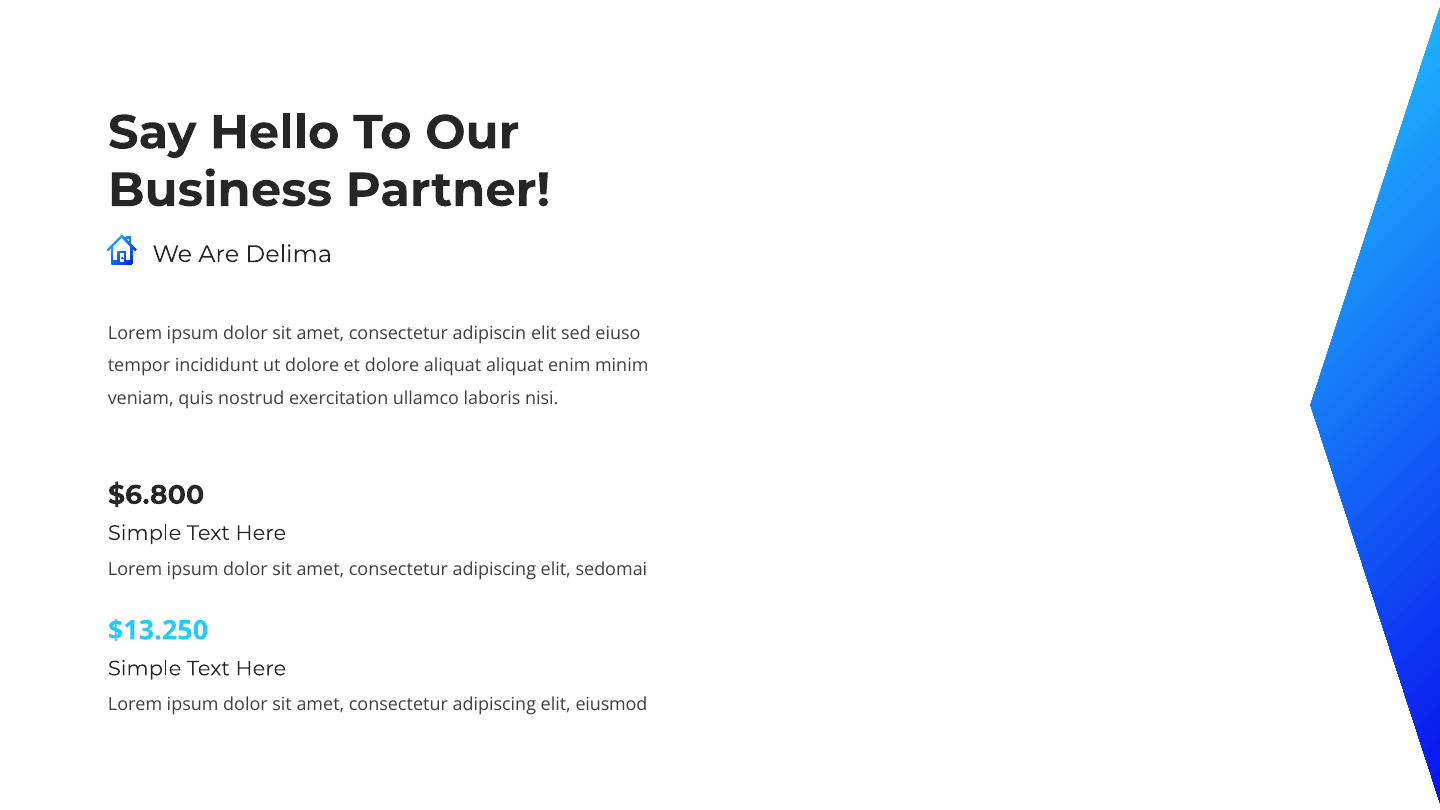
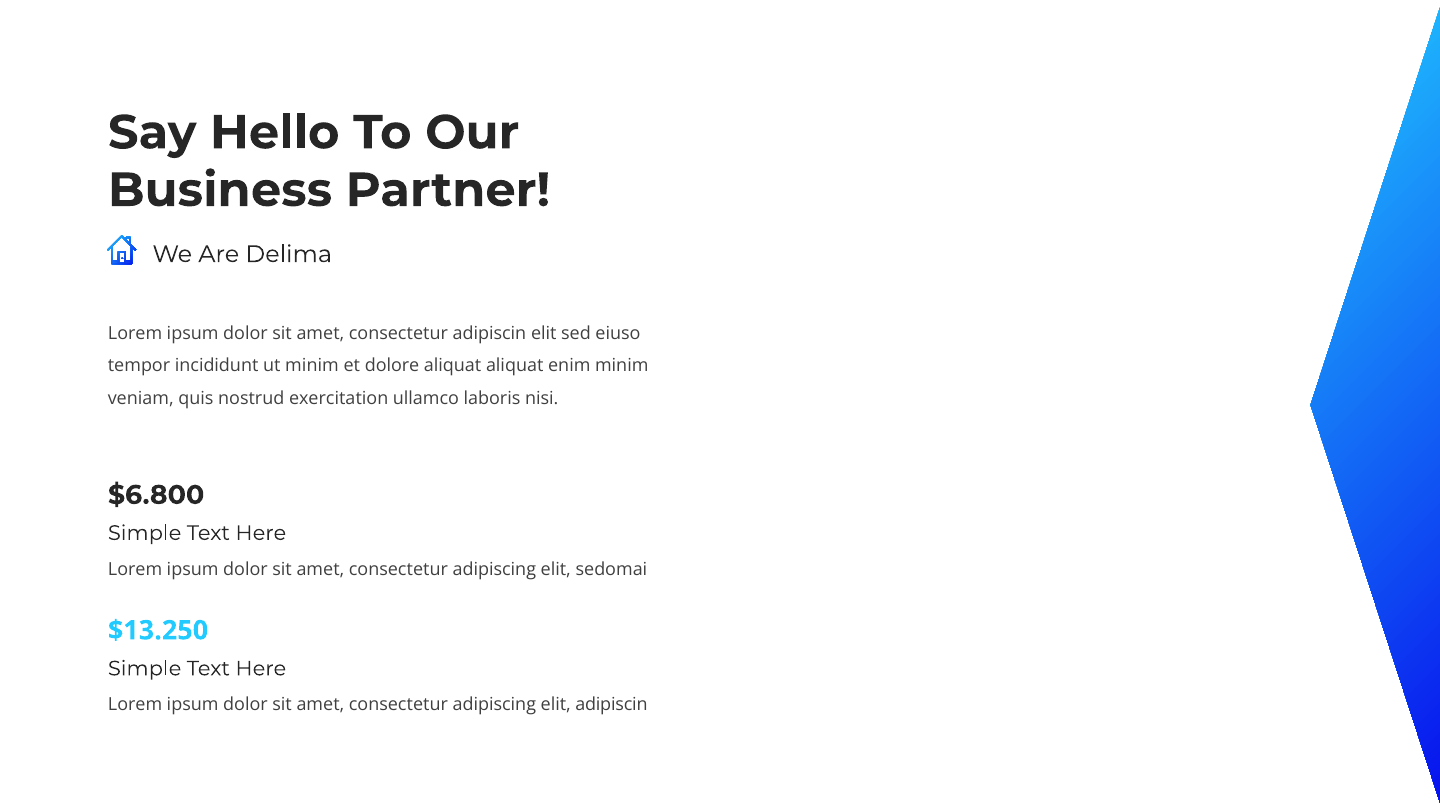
ut dolore: dolore -> minim (312, 366)
elit eiusmod: eiusmod -> adipiscin (611, 705)
